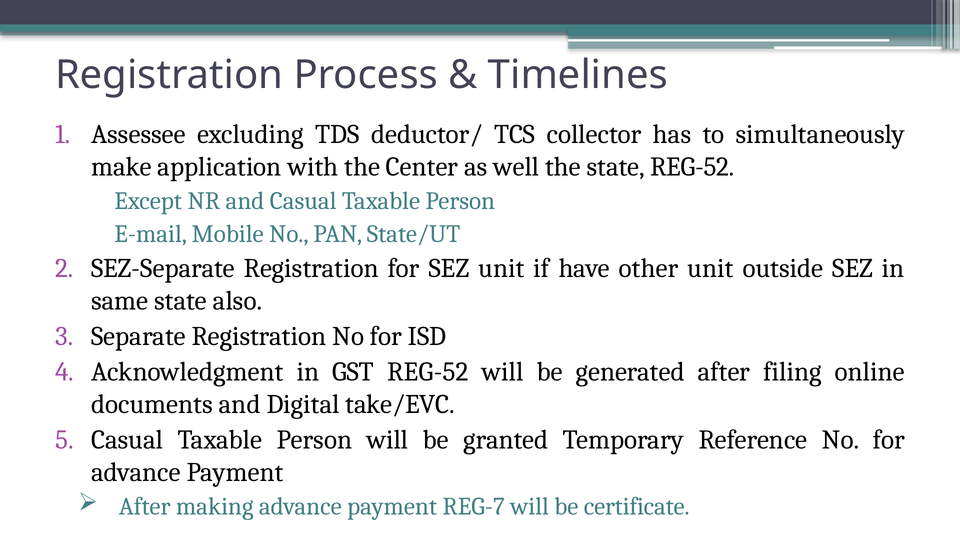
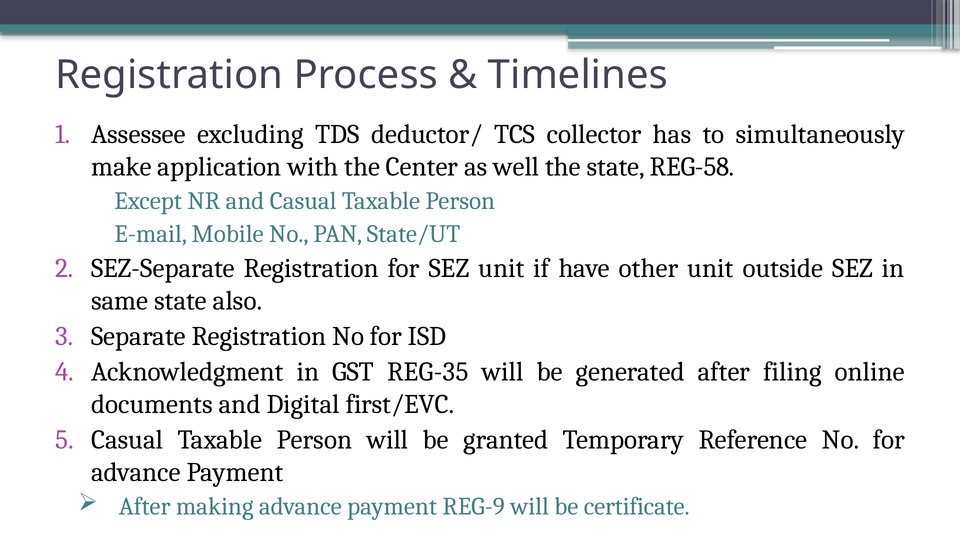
state REG-52: REG-52 -> REG-58 (692, 167)
GST REG-52: REG-52 -> REG-35 (428, 372)
take/EVC: take/EVC -> first/EVC (400, 405)
REG-7: REG-7 -> REG-9 (474, 507)
